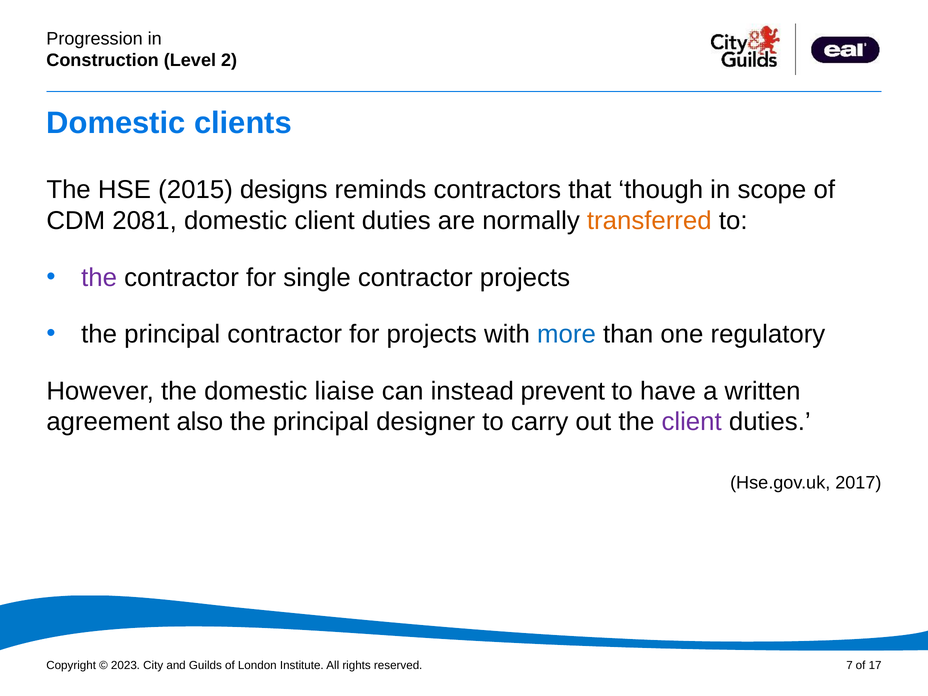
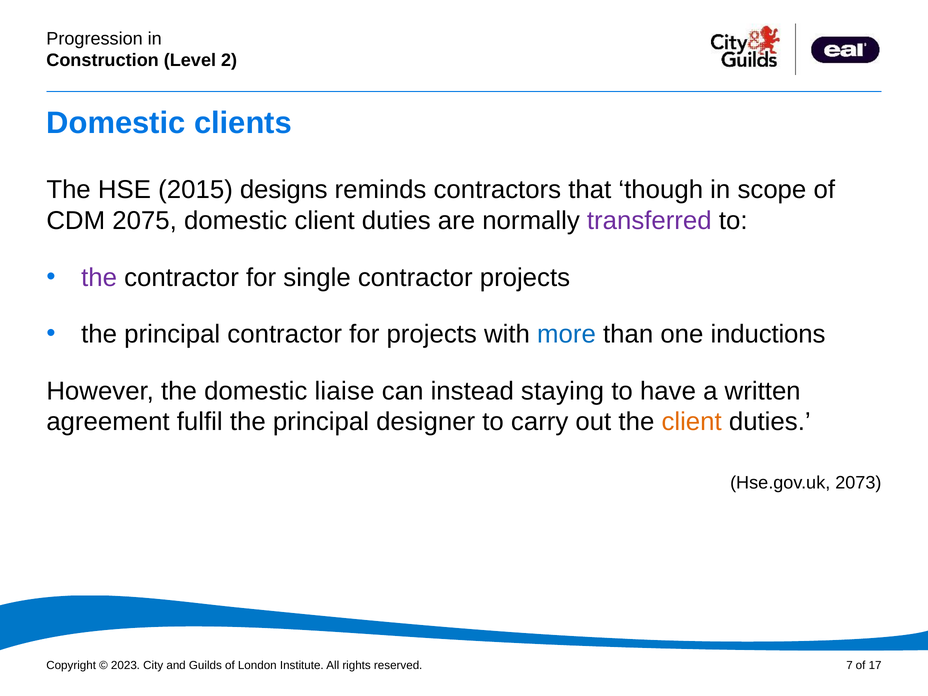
2081: 2081 -> 2075 (145, 221)
transferred colour: orange -> purple (649, 221)
regulatory: regulatory -> inductions (768, 334)
prevent: prevent -> staying (563, 391)
also: also -> fulfil (200, 422)
client colour: purple -> orange (692, 422)
2017: 2017 -> 2073 (858, 483)
